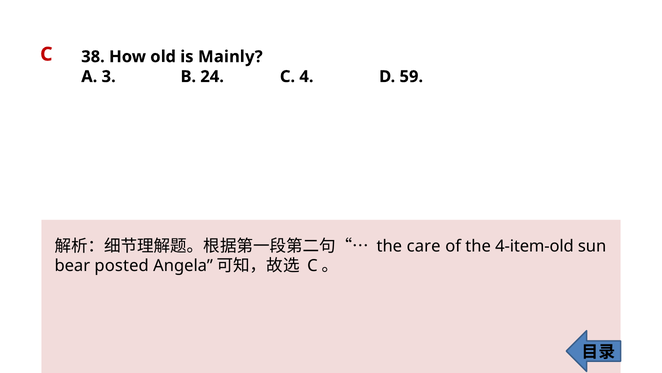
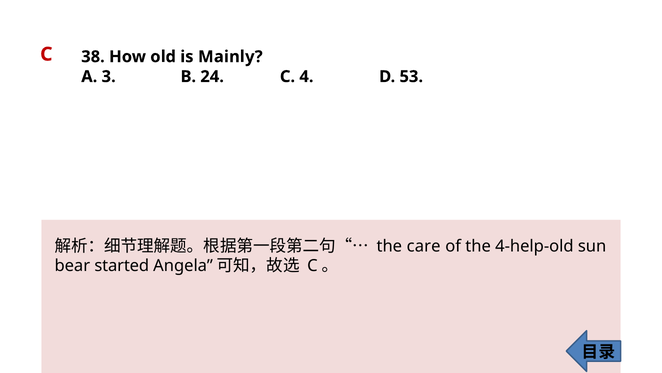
59: 59 -> 53 (411, 76)
4-item-old: 4-item-old -> 4-help-old (534, 246)
posted: posted -> started (122, 266)
